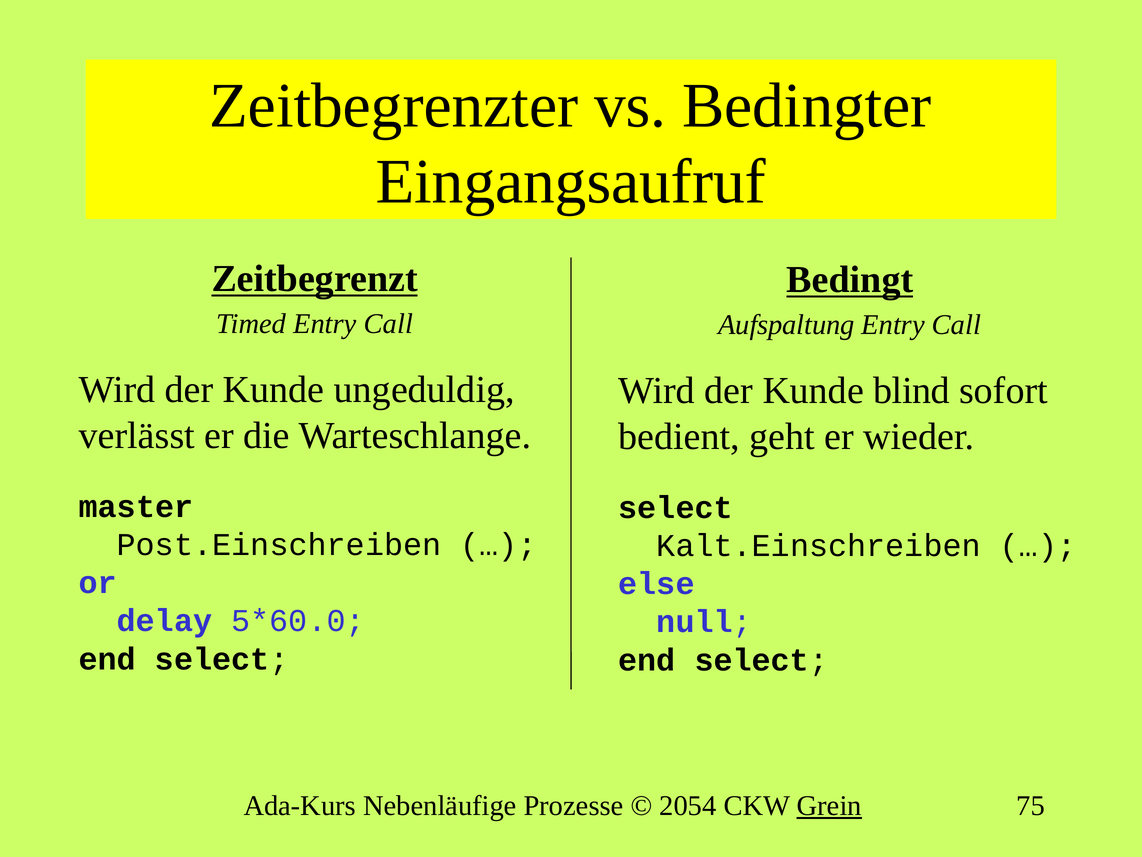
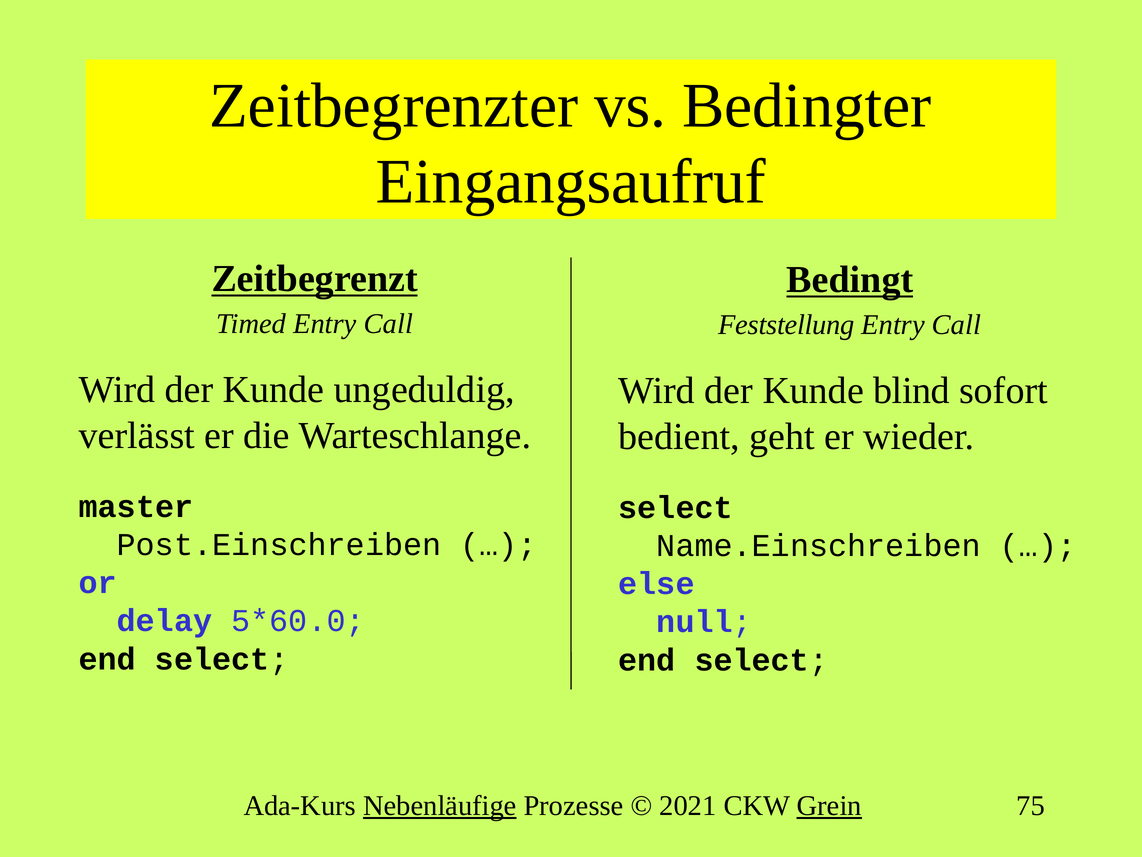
Aufspaltung: Aufspaltung -> Feststellung (786, 325)
Kalt.Einschreiben: Kalt.Einschreiben -> Name.Einschreiben (819, 545)
Nebenläufige underline: none -> present (440, 805)
2054: 2054 -> 2021 (688, 805)
